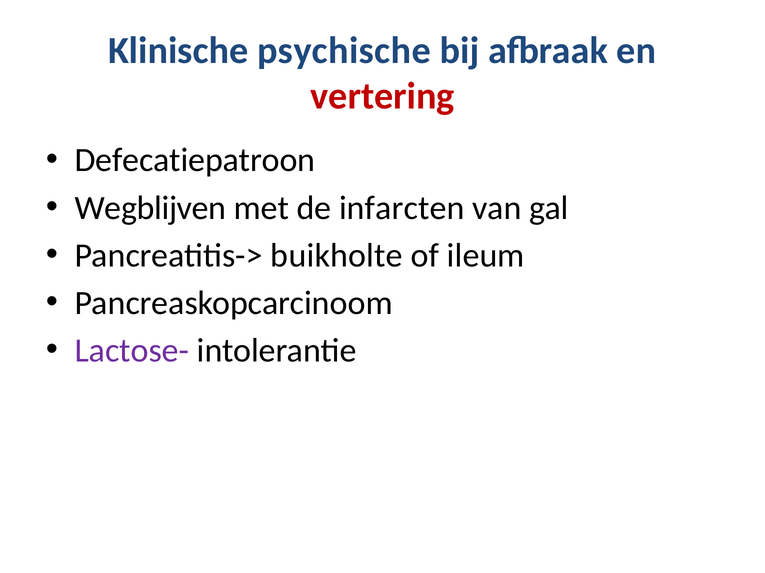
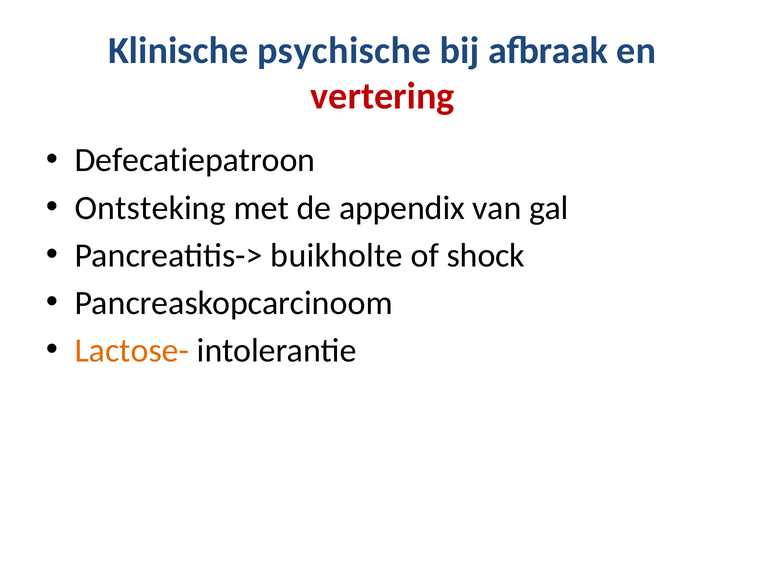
Wegblijven: Wegblijven -> Ontsteking (150, 208)
infarcten: infarcten -> appendix (402, 208)
ileum: ileum -> shock (486, 256)
Lactose- colour: purple -> orange (132, 351)
